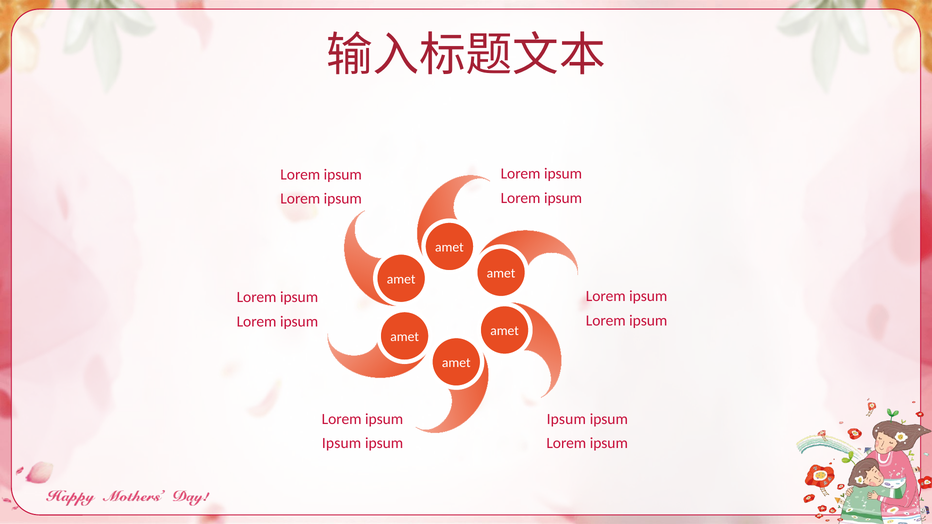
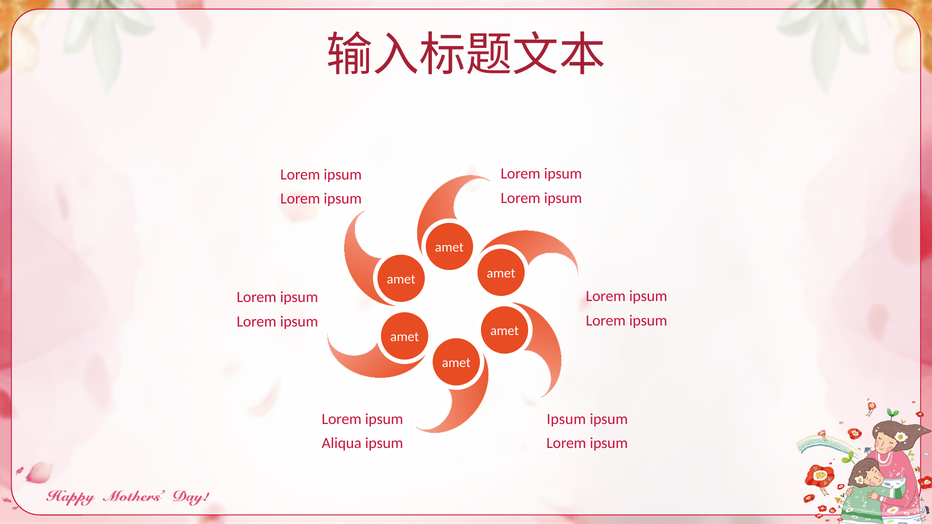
Ipsum: Ipsum -> Aliqua (342, 443)
